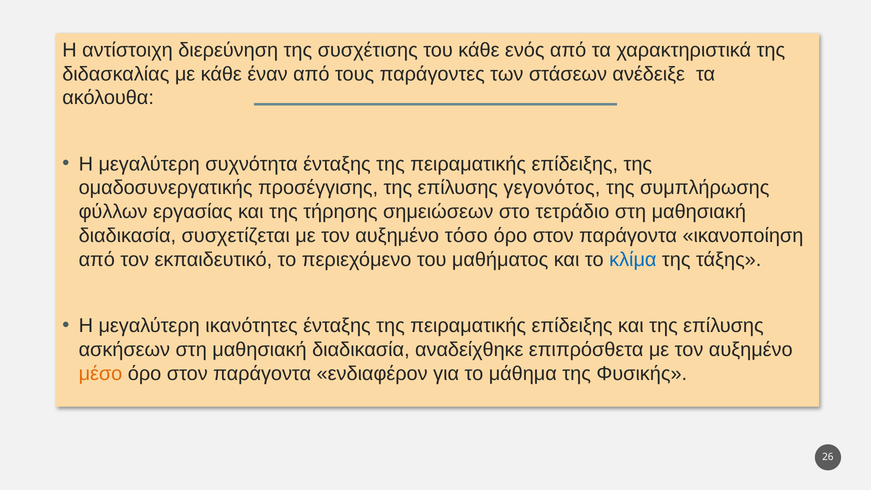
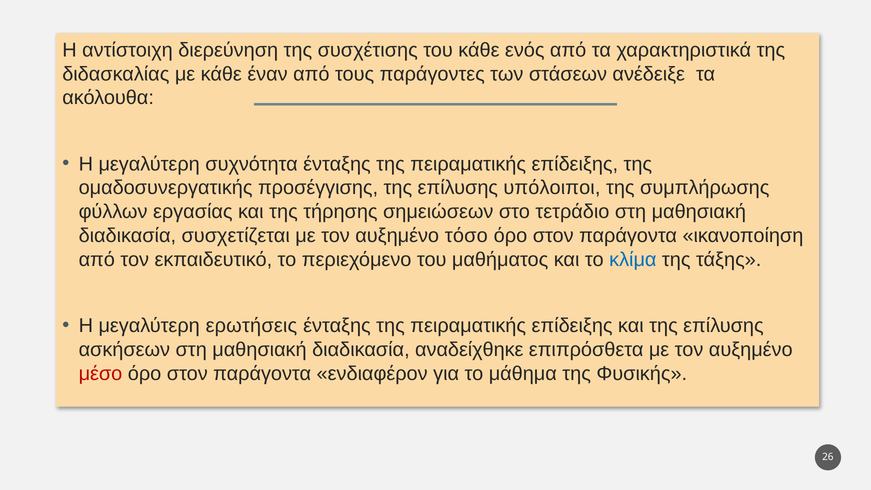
γεγονότος: γεγονότος -> υπόλοιποι (552, 188)
ικανότητες: ικανότητες -> ερωτήσεις (251, 326)
μέσο colour: orange -> red (100, 374)
